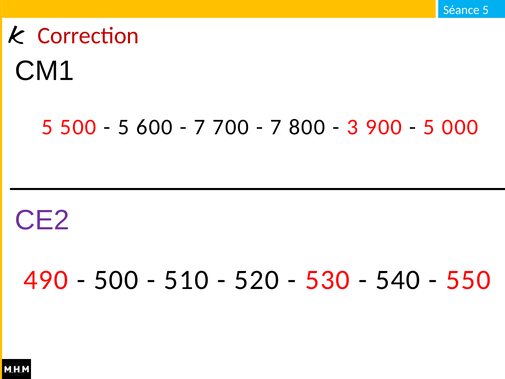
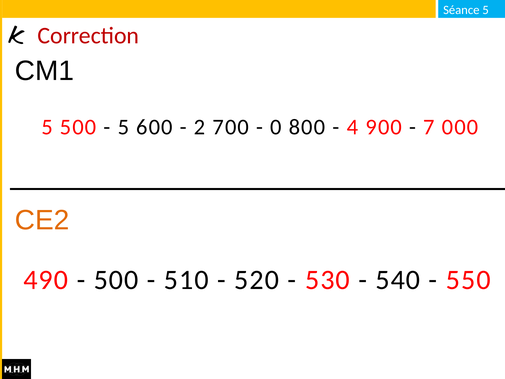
7: 7 -> 2 (200, 127)
7: 7 -> 0 (276, 127)
3: 3 -> 4 (353, 127)
5: 5 -> 7 (429, 127)
CE2 colour: purple -> orange (42, 220)
